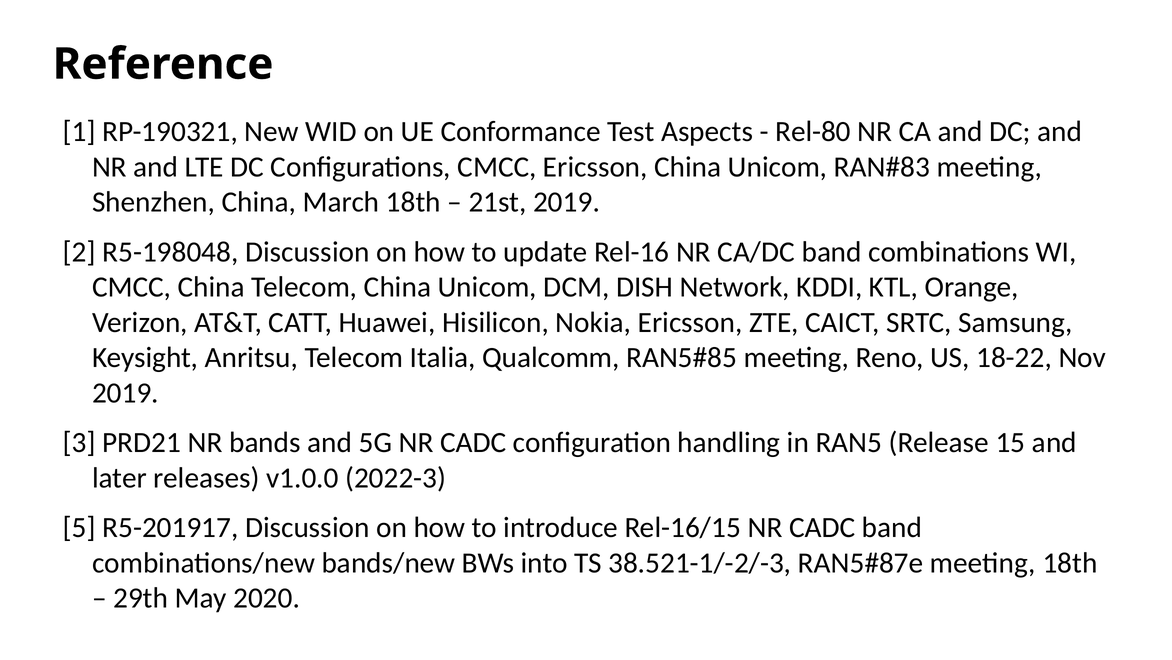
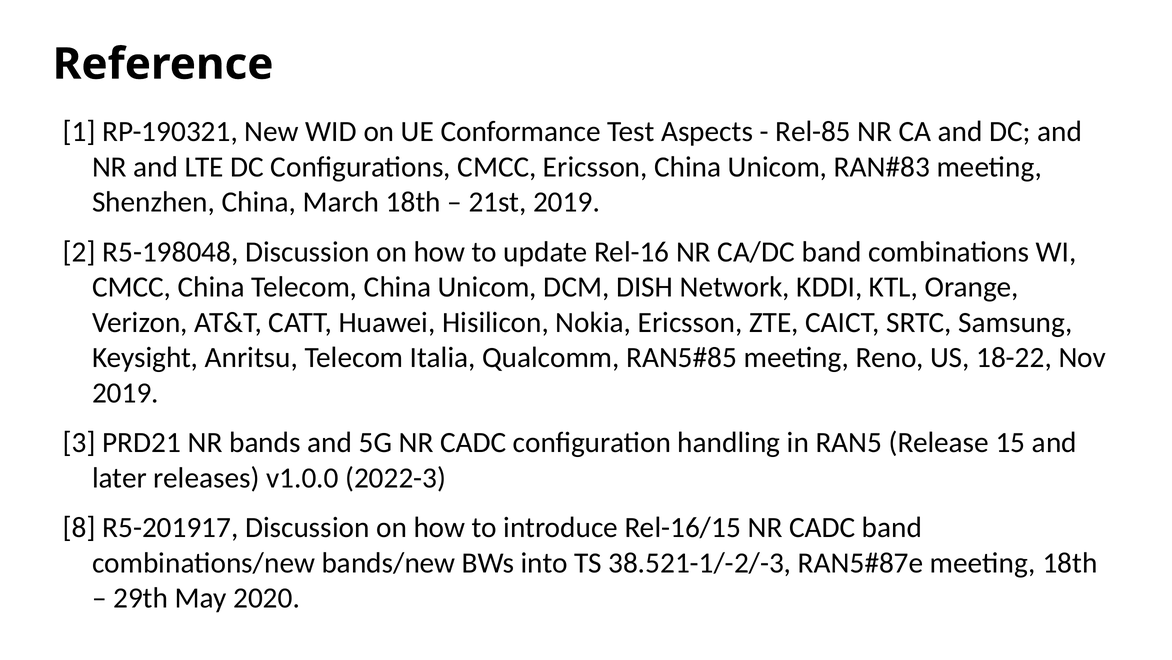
Rel-80: Rel-80 -> Rel-85 (813, 132)
5: 5 -> 8 (79, 527)
